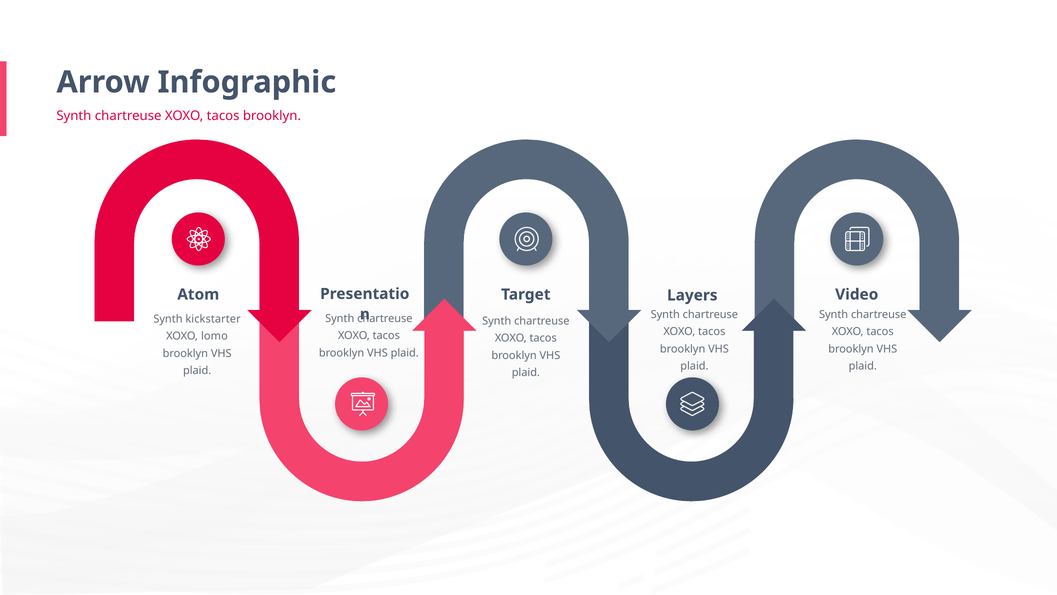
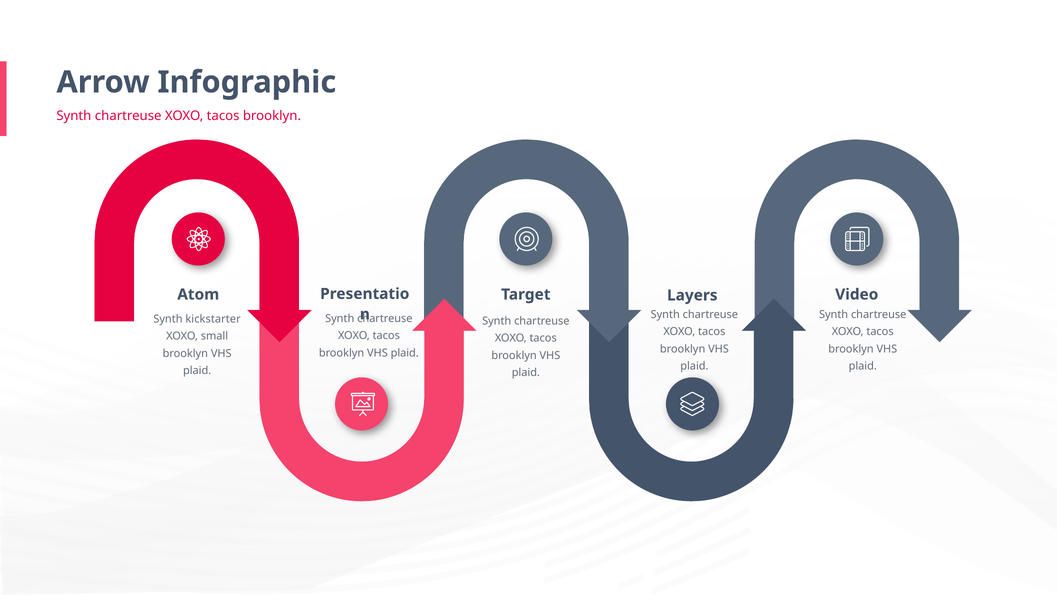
lomo: lomo -> small (214, 336)
